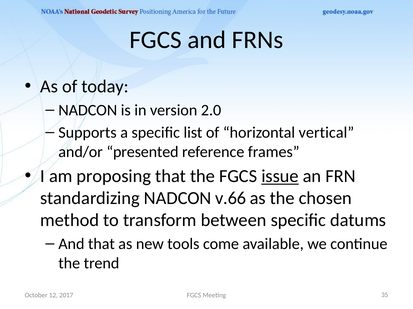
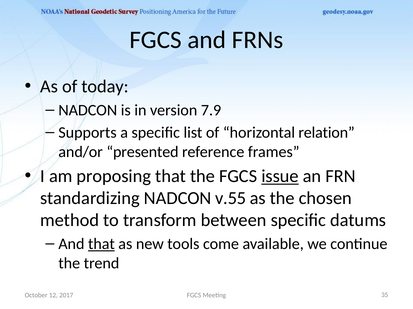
2.0: 2.0 -> 7.9 (211, 110)
vertical: vertical -> relation (326, 133)
v.66: v.66 -> v.55 (231, 199)
that underline: none -> present (101, 244)
